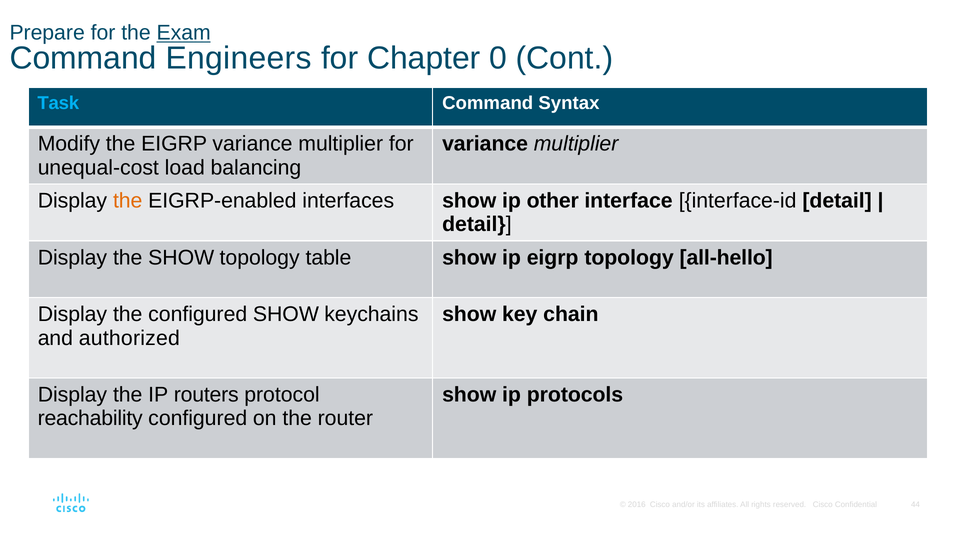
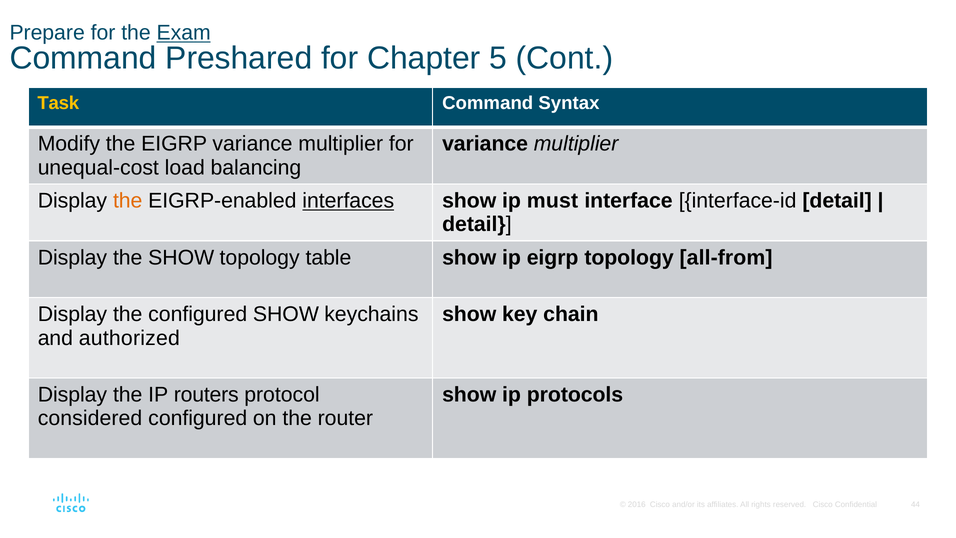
Engineers: Engineers -> Preshared (239, 58)
0: 0 -> 5 (498, 58)
Task colour: light blue -> yellow (58, 103)
interfaces underline: none -> present (348, 201)
other: other -> must (553, 201)
all-hello: all-hello -> all-from (726, 258)
reachability: reachability -> considered (90, 418)
